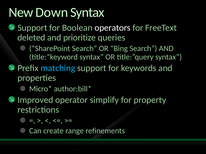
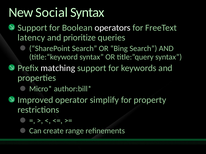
Down: Down -> Social (52, 13)
deleted: deleted -> latency (31, 38)
matching colour: light blue -> white (58, 68)
